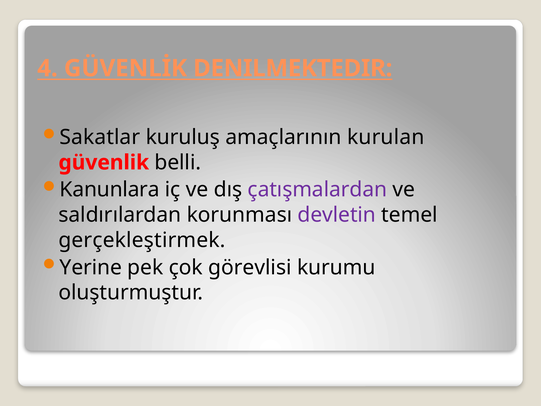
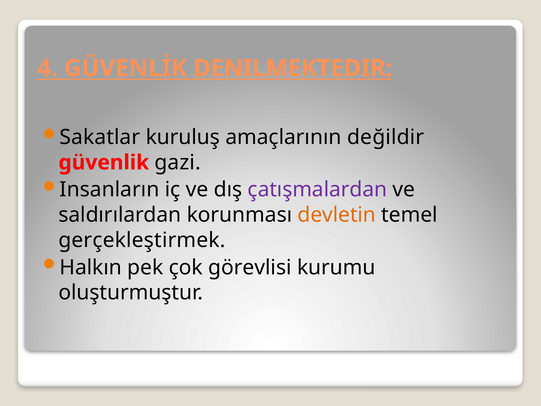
kurulan: kurulan -> değildir (386, 137)
belli: belli -> gazi (178, 162)
Kanunlara: Kanunlara -> Insanların (109, 190)
devletin colour: purple -> orange (337, 215)
Yerine: Yerine -> Halkın (91, 267)
